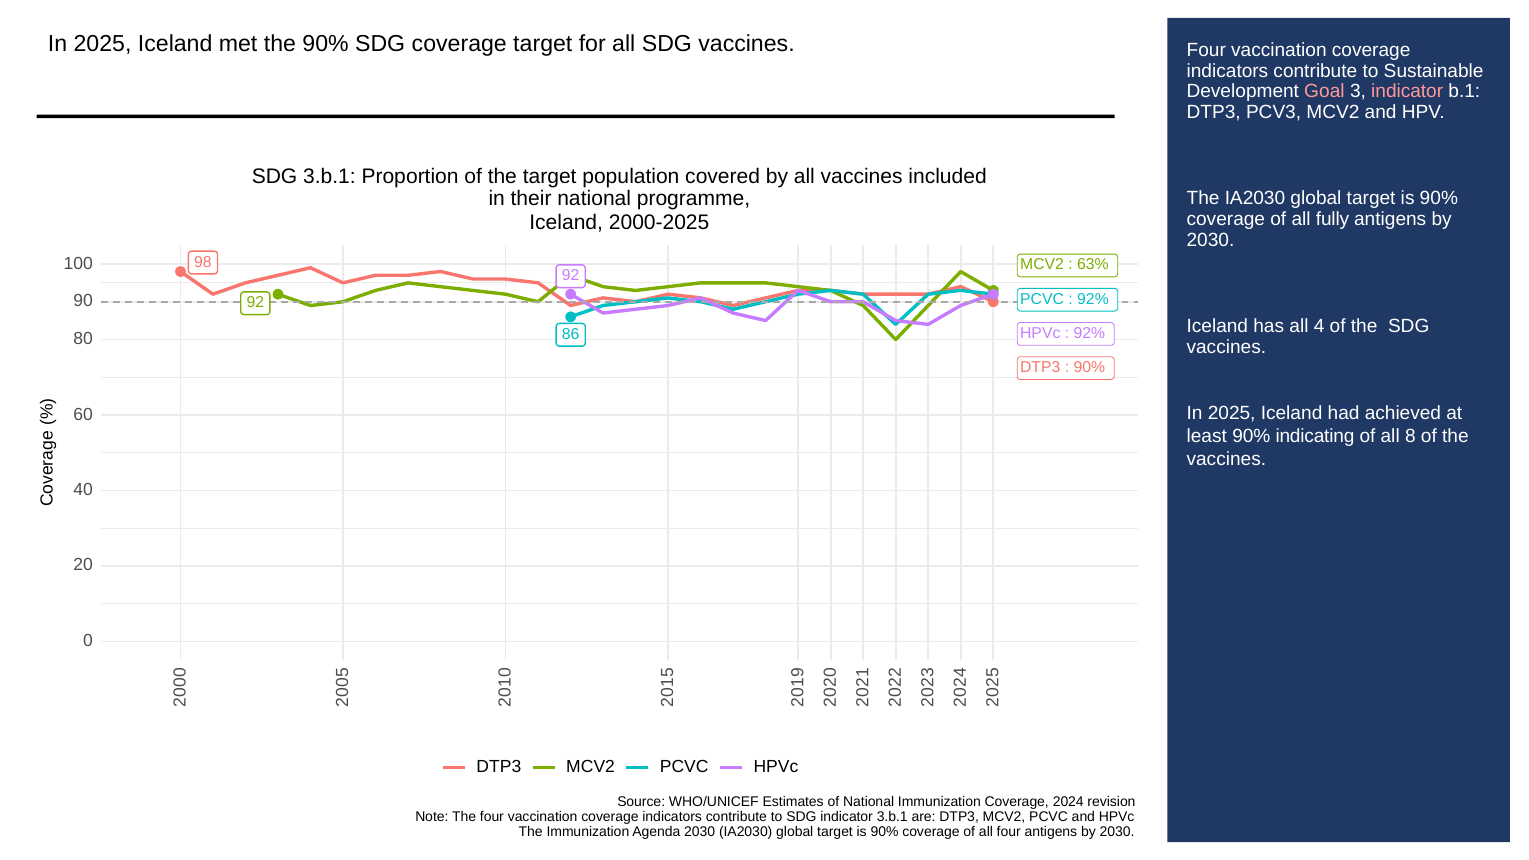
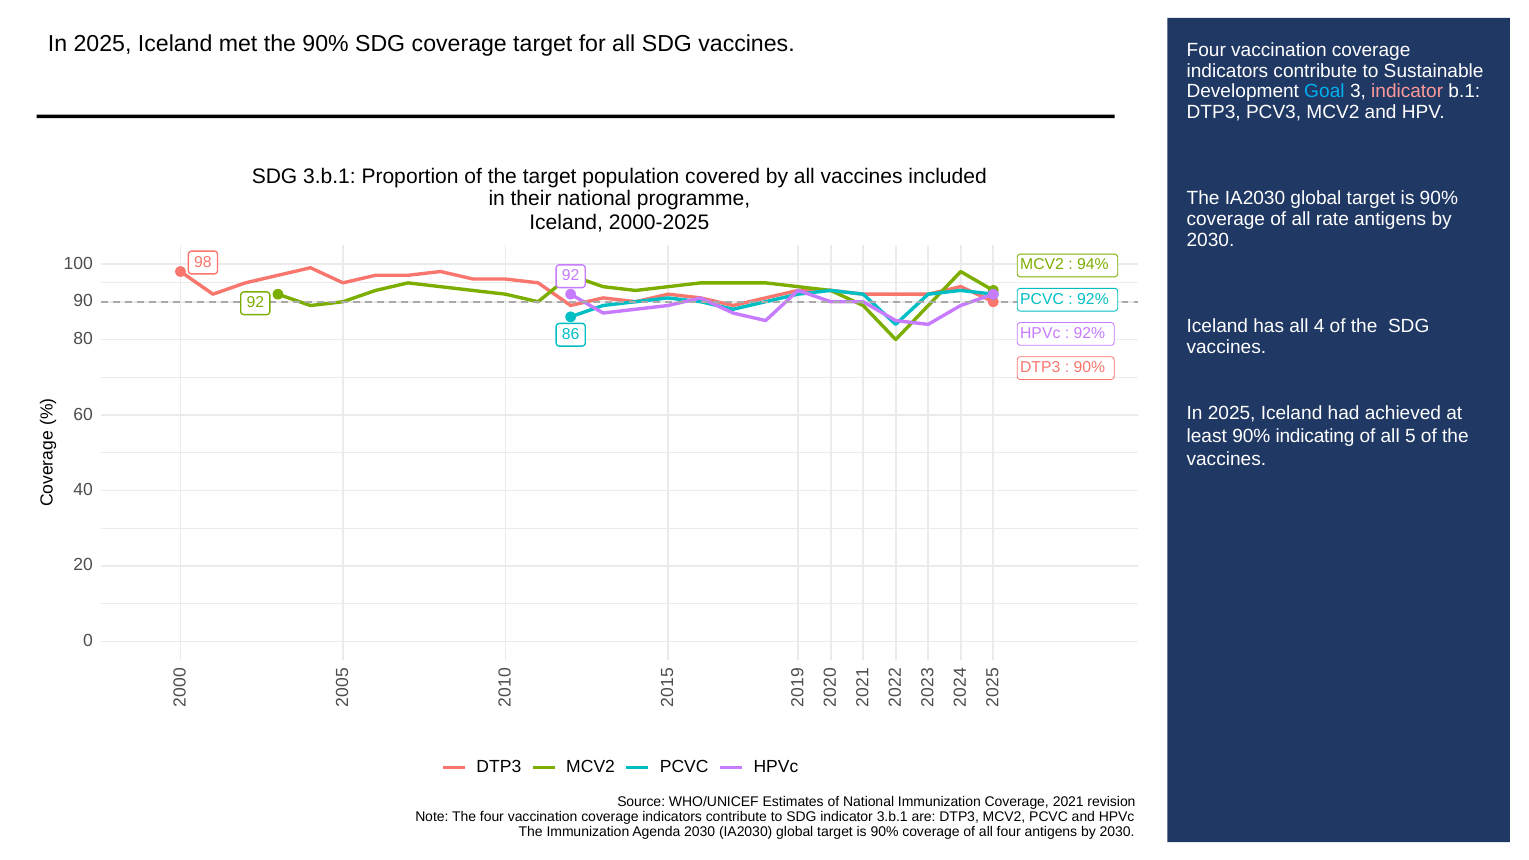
Goal colour: pink -> light blue (1324, 92)
fully: fully -> rate (1332, 219)
63%: 63% -> 94% (1093, 265)
all 8: 8 -> 5 (1410, 436)
2024: 2024 -> 2021 (1068, 802)
